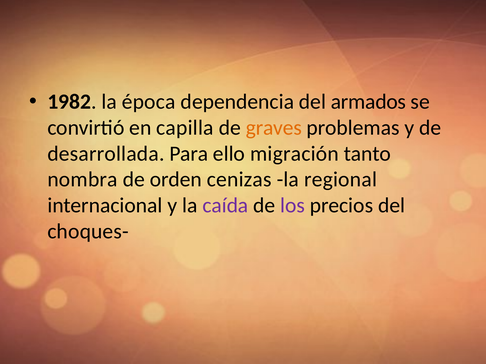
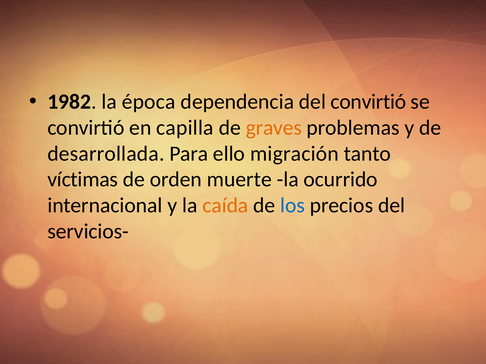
del armados: armados -> convirtió (368, 102)
nombra: nombra -> víctimas (83, 180)
cenizas: cenizas -> muerte (239, 180)
regional: regional -> ocurrido (341, 180)
caída colour: purple -> orange (225, 206)
los colour: purple -> blue (293, 206)
choques-: choques- -> servicios- (88, 232)
